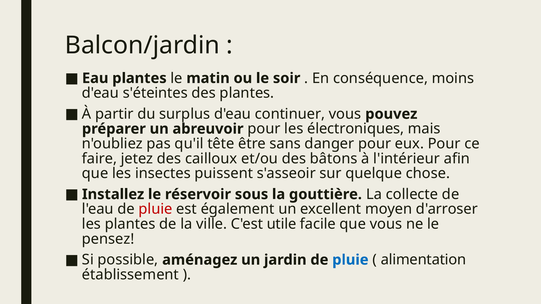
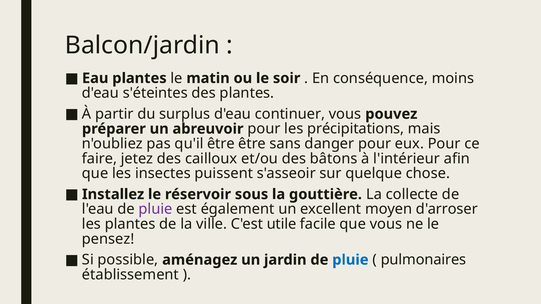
électroniques: électroniques -> précipitations (356, 129)
qu'il tête: tête -> être (221, 144)
pluie colour: red -> purple (156, 209)
alimentation: alimentation -> pulmonaires (424, 260)
